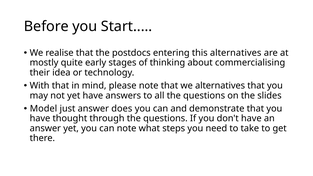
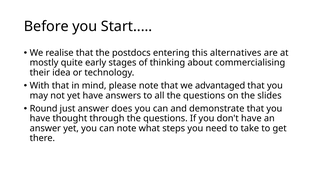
we alternatives: alternatives -> advantaged (220, 86)
Model: Model -> Round (44, 109)
